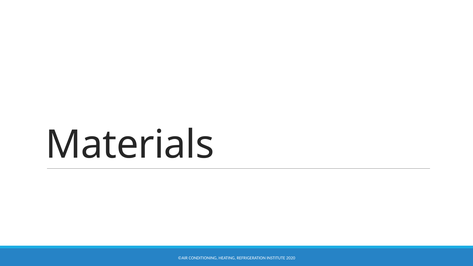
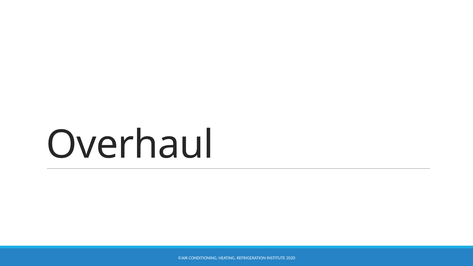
Materials: Materials -> Overhaul (130, 145)
